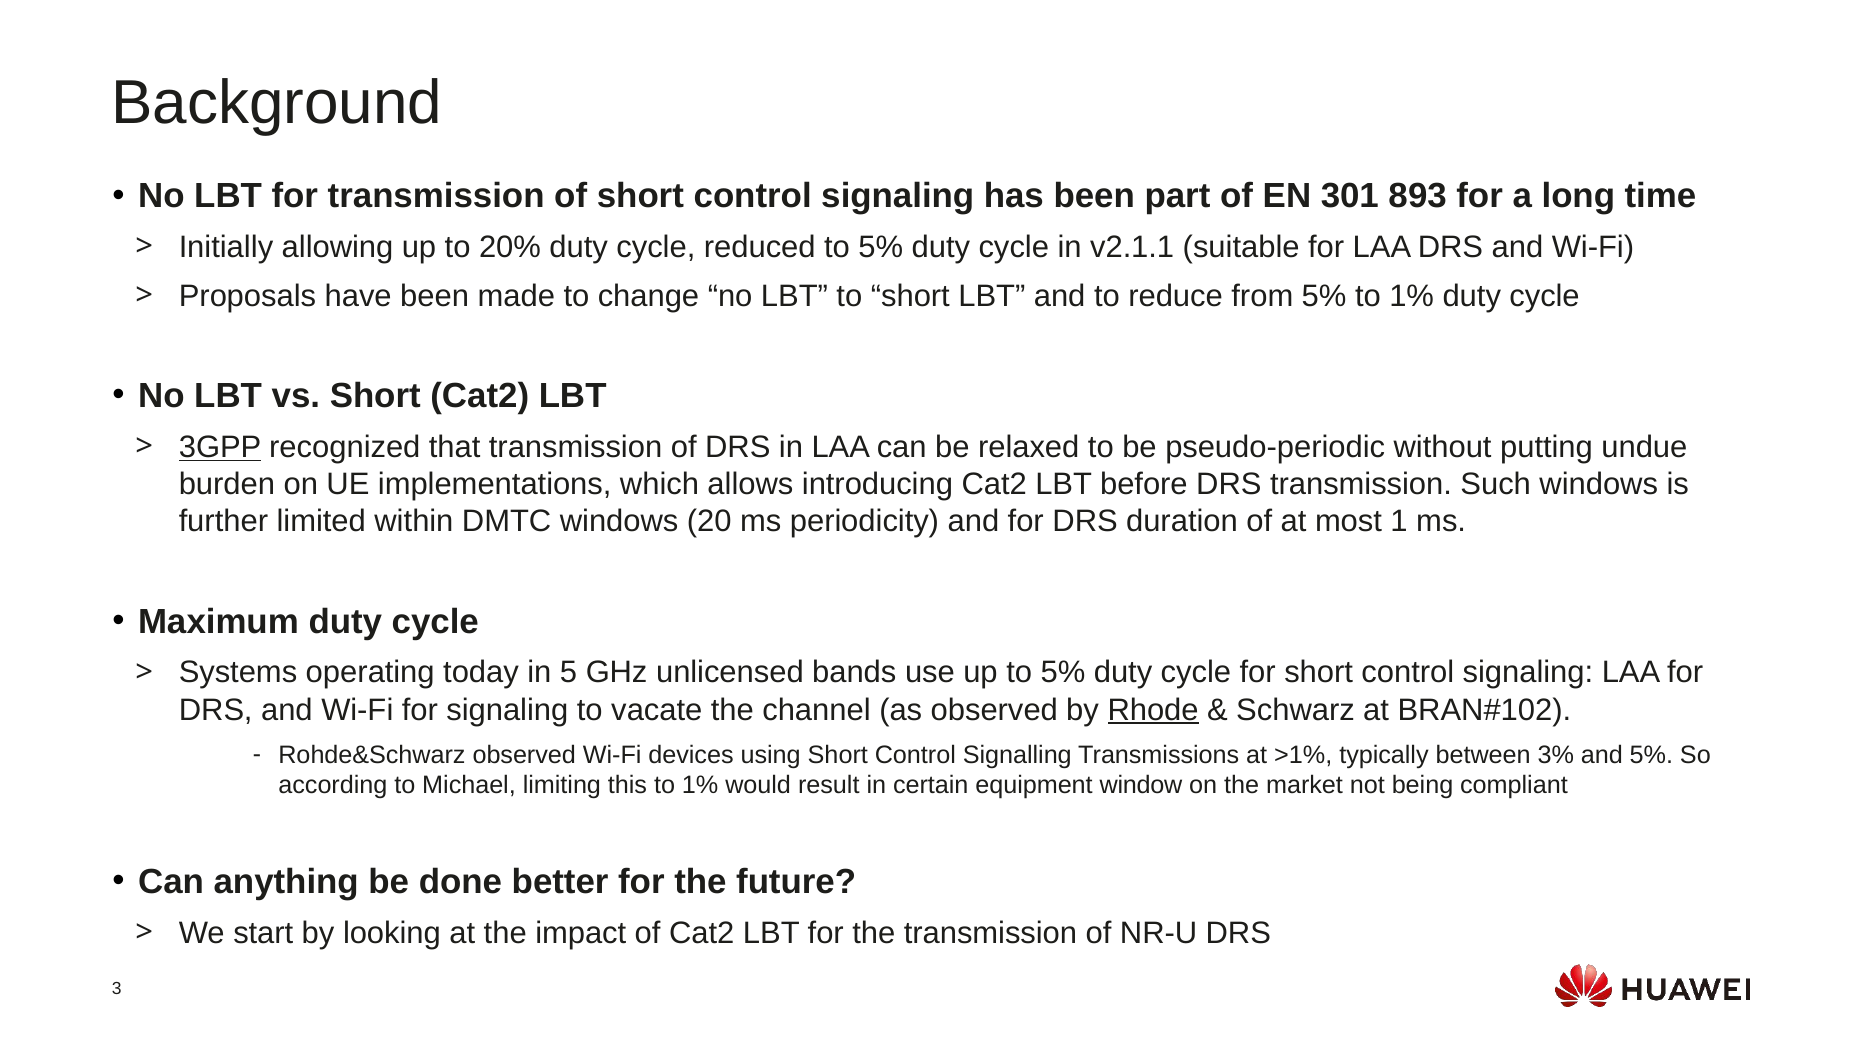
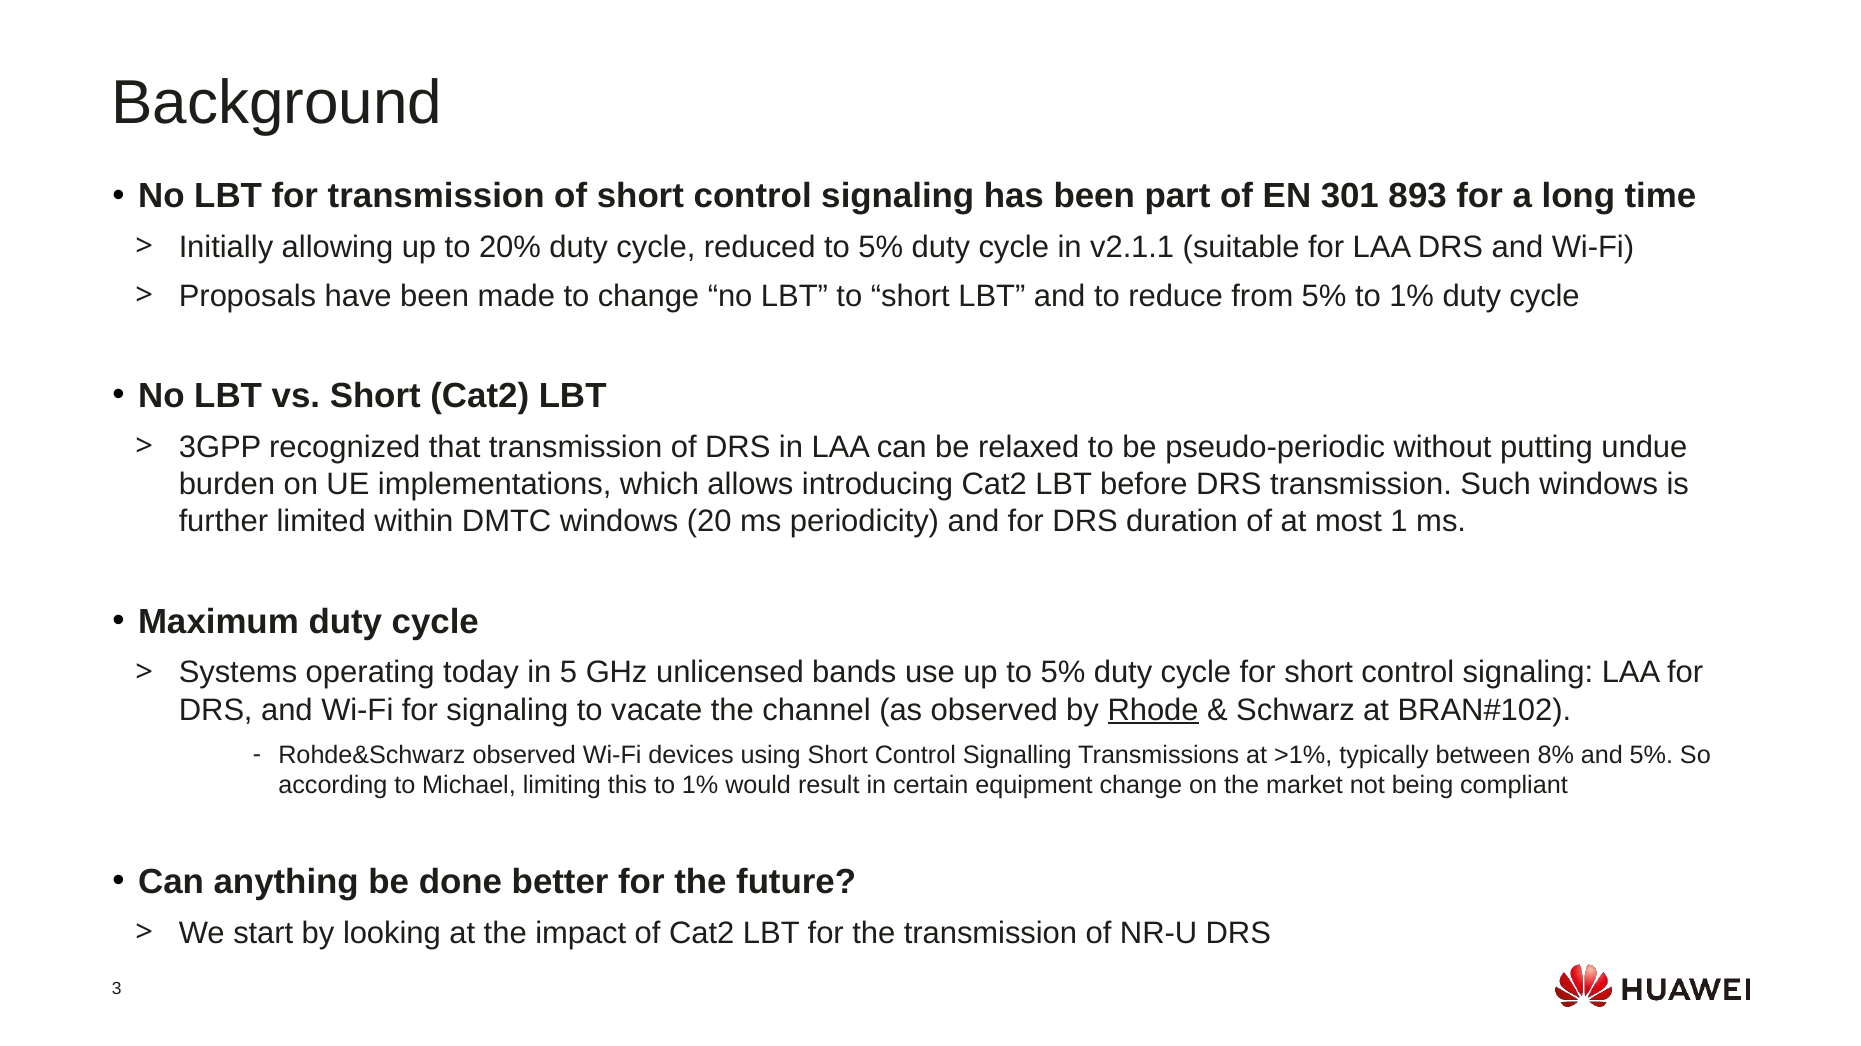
3GPP underline: present -> none (220, 447)
3%: 3% -> 8% (1556, 755)
equipment window: window -> change (1141, 785)
